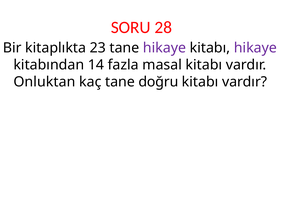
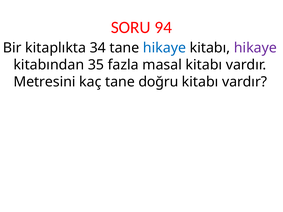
28: 28 -> 94 (163, 27)
23: 23 -> 34 (98, 48)
hikaye colour: purple -> blue (165, 48)
14: 14 -> 35 (96, 65)
Onluktan: Onluktan -> Metresini (44, 82)
